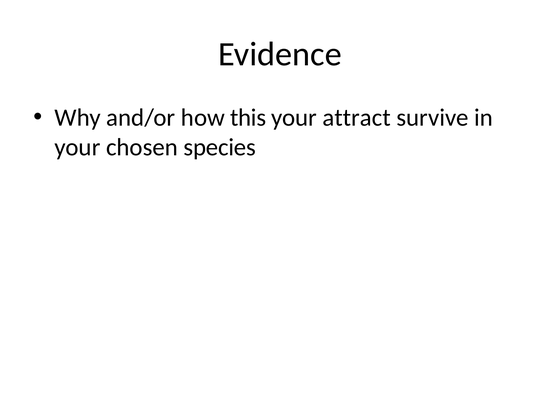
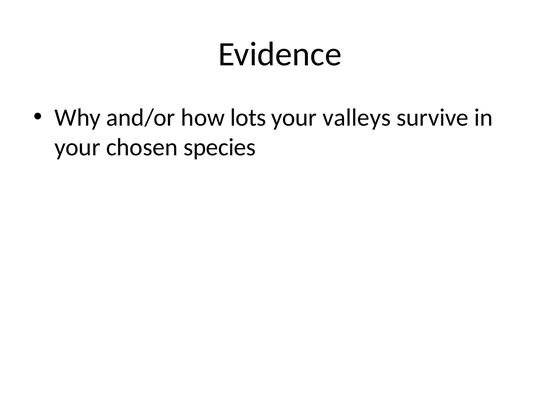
this: this -> lots (248, 117)
attract: attract -> valleys (357, 117)
